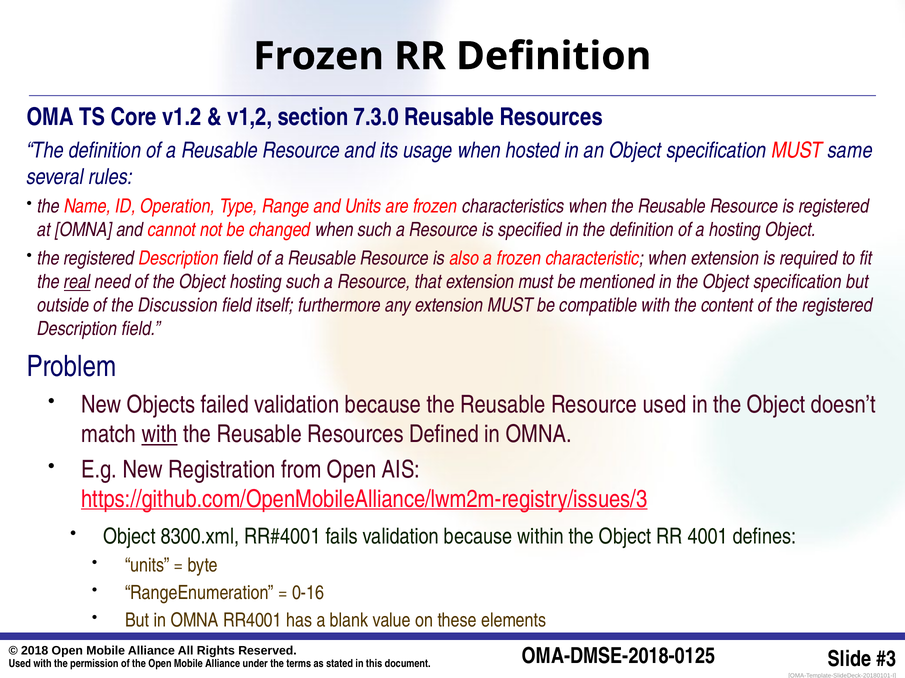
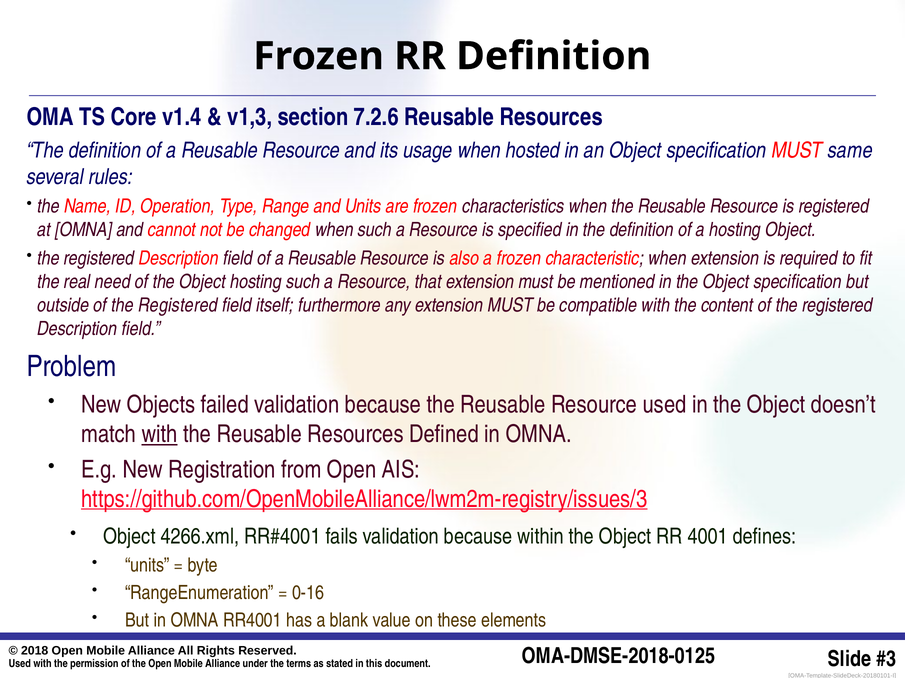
v1.2: v1.2 -> v1.4 (182, 117)
v1,2: v1,2 -> v1,3 (250, 117)
7.3.0: 7.3.0 -> 7.2.6 (376, 117)
real underline: present -> none (77, 282)
outside of the Discussion: Discussion -> Registered (178, 306)
8300.xml: 8300.xml -> 4266.xml (200, 537)
